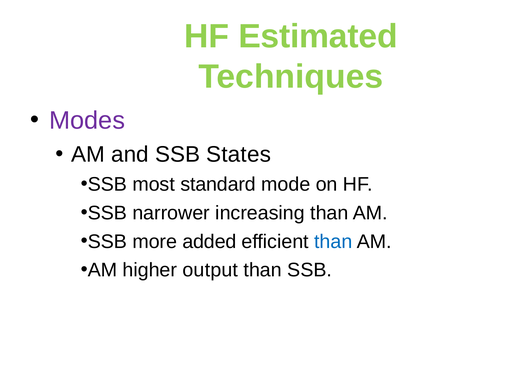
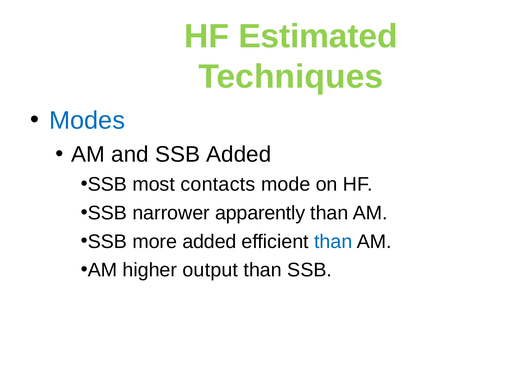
Modes colour: purple -> blue (87, 121)
SSB States: States -> Added (239, 155)
standard: standard -> contacts (218, 185)
increasing: increasing -> apparently (260, 213)
